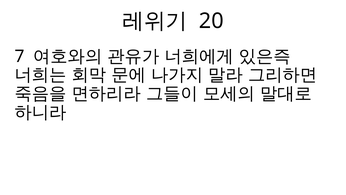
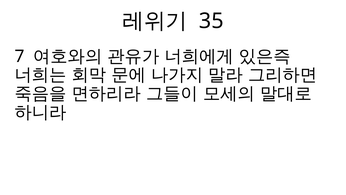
20: 20 -> 35 (211, 21)
